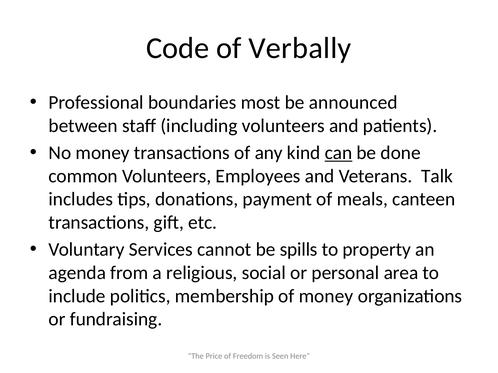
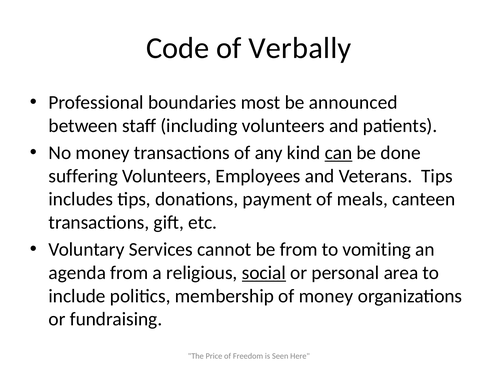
common: common -> suffering (83, 176)
Veterans Talk: Talk -> Tips (437, 176)
be spills: spills -> from (299, 250)
property: property -> vomiting (377, 250)
social underline: none -> present (264, 273)
